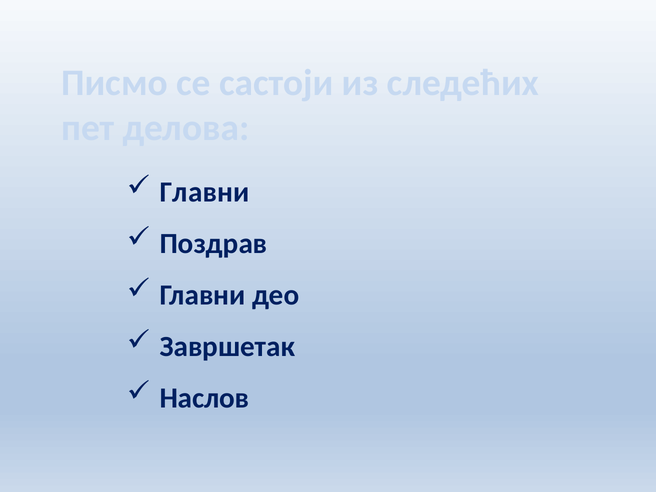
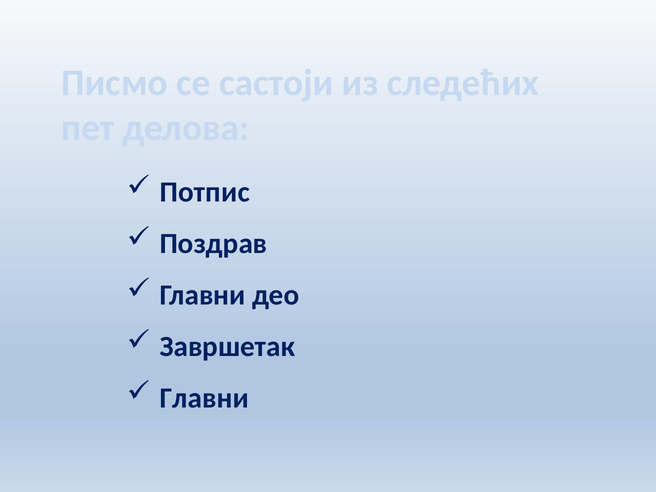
Главни: Главни -> Потпис (205, 192)
Наслов: Наслов -> Главни (204, 398)
